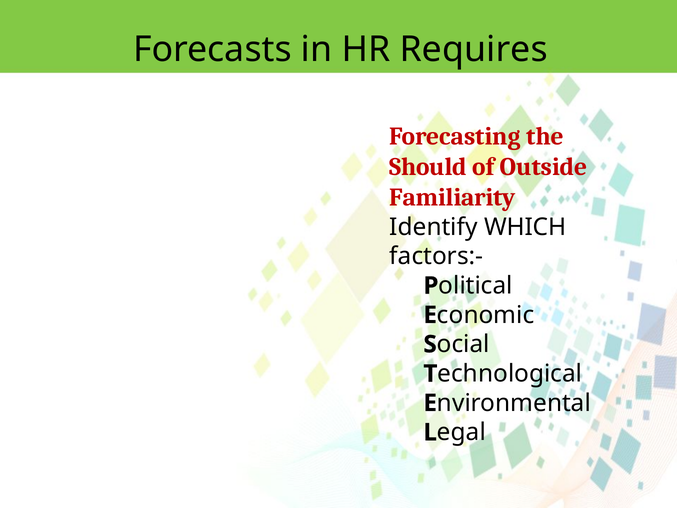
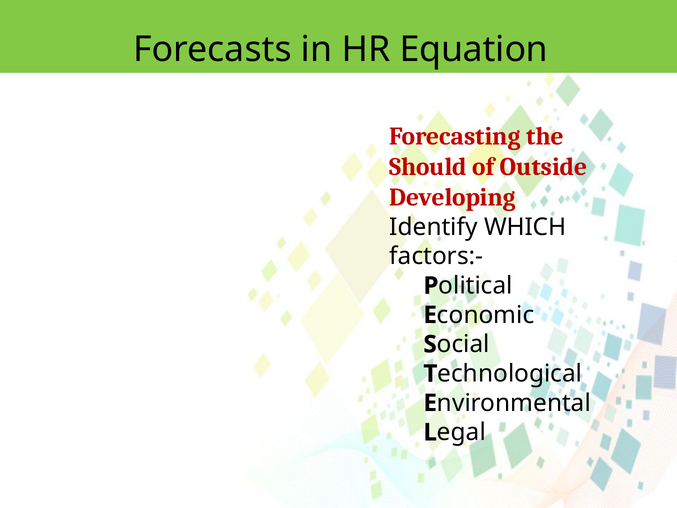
Requires: Requires -> Equation (474, 50)
Familiarity: Familiarity -> Developing (453, 197)
